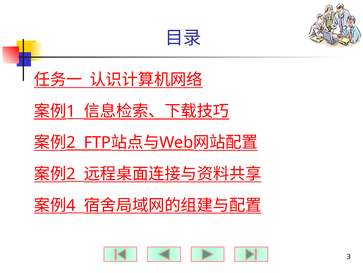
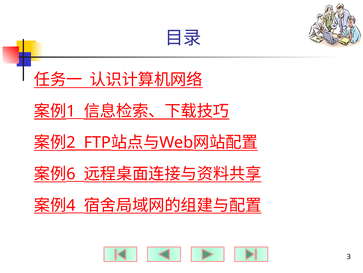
2: 2 -> 6 (71, 174)
